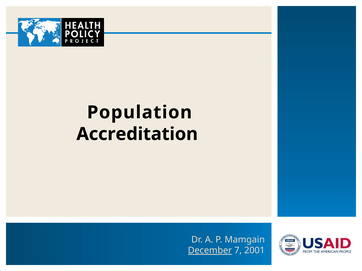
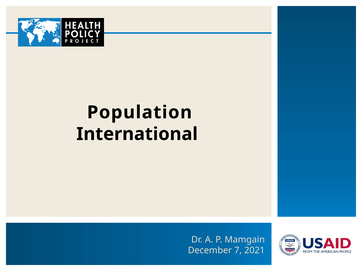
Accreditation: Accreditation -> International (137, 134)
December underline: present -> none (210, 251)
2001: 2001 -> 2021 (255, 251)
